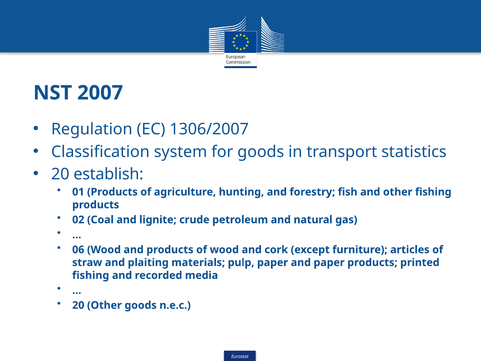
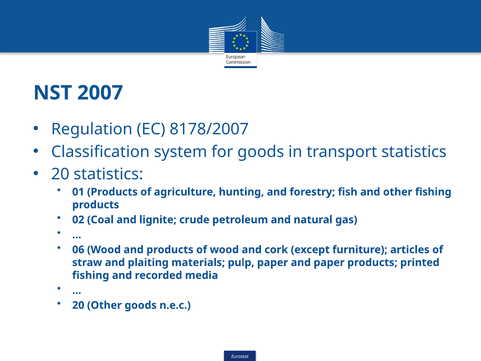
1306/2007: 1306/2007 -> 8178/2007 (209, 129)
20 establish: establish -> statistics (108, 174)
